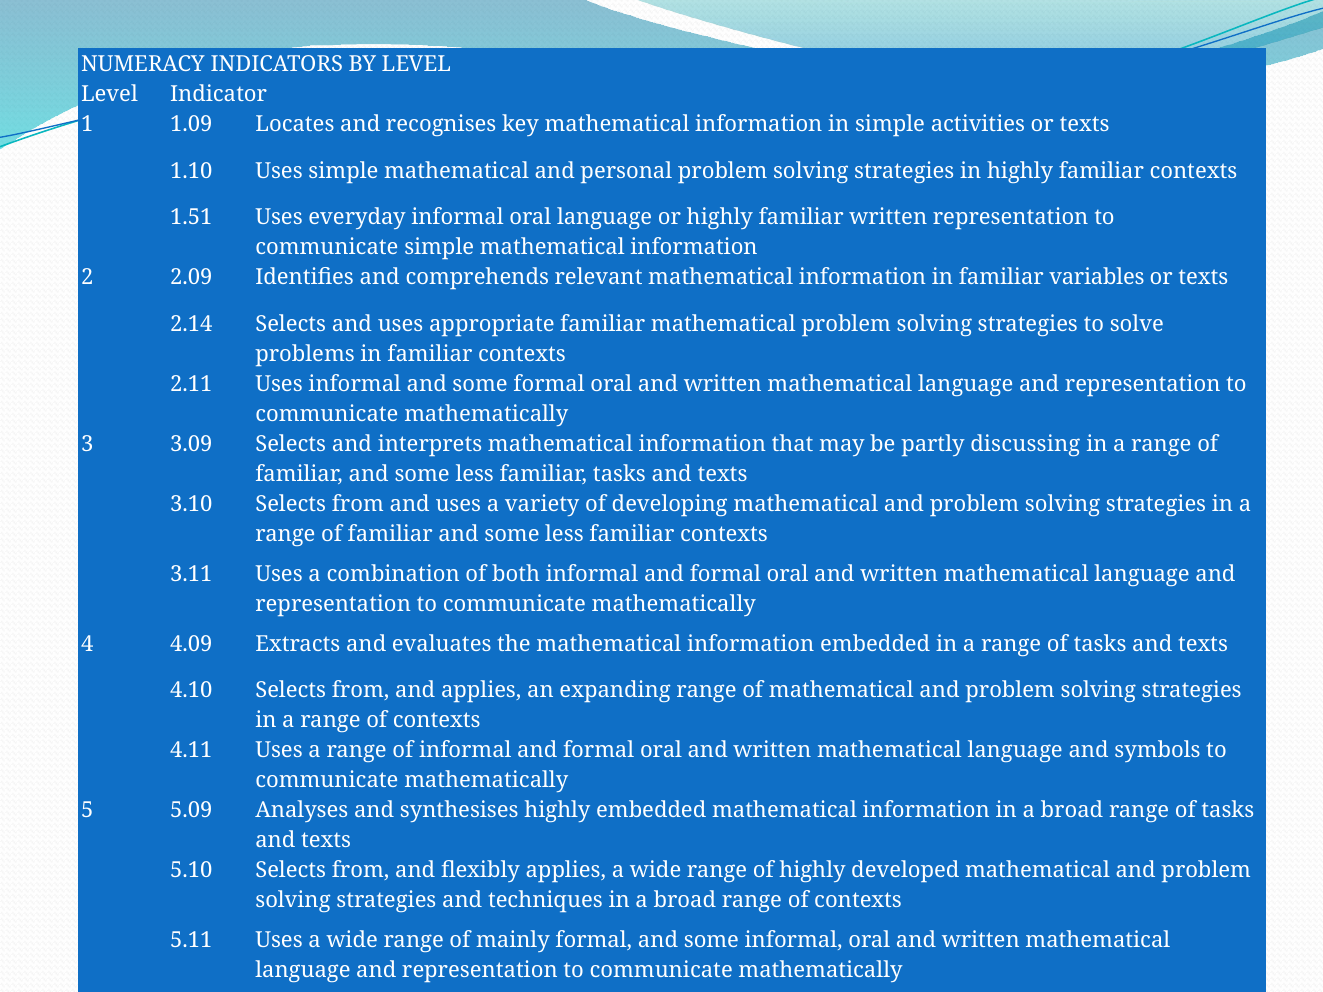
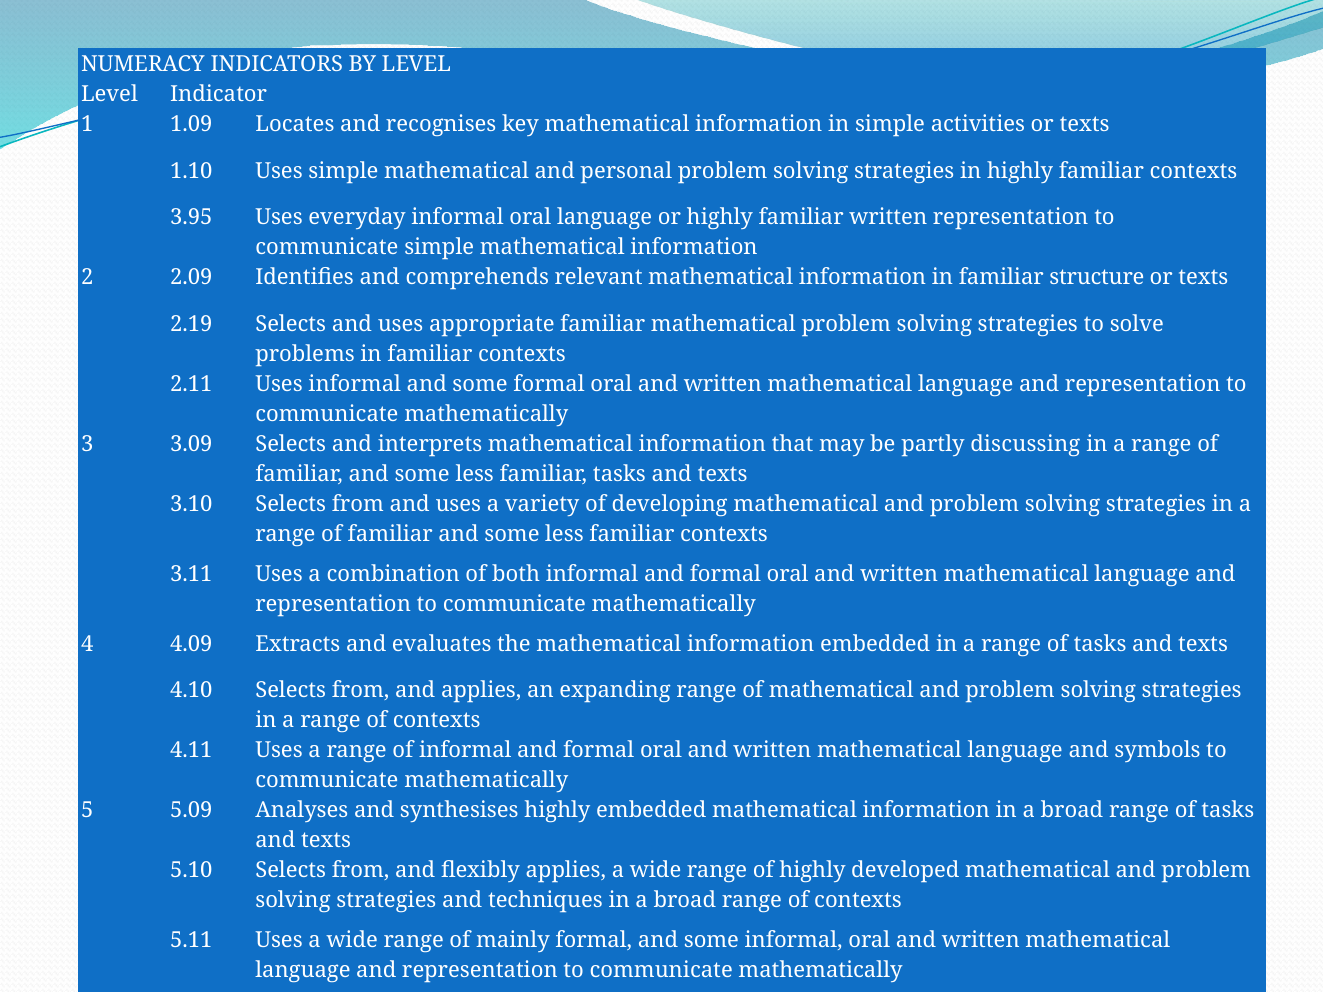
1.51: 1.51 -> 3.95 (191, 218)
variables: variables -> structure (1097, 278)
2.14: 2.14 -> 2.19 (191, 324)
